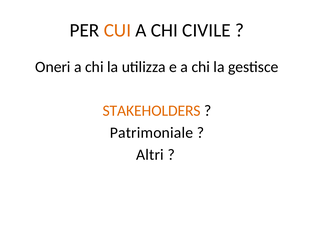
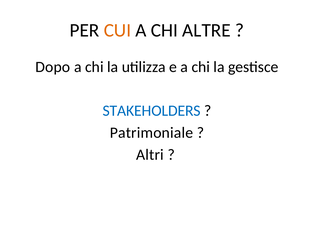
CIVILE: CIVILE -> ALTRE (207, 30)
Oneri: Oneri -> Dopo (53, 67)
STAKEHOLDERS colour: orange -> blue (152, 111)
